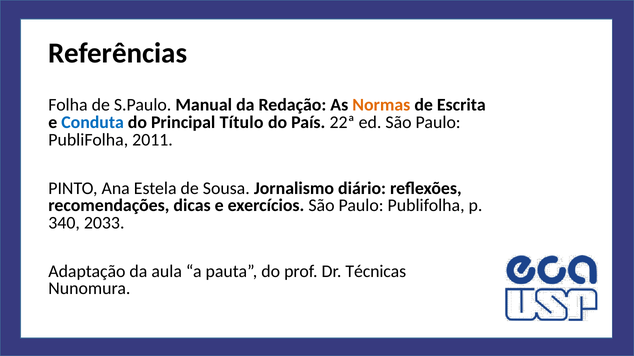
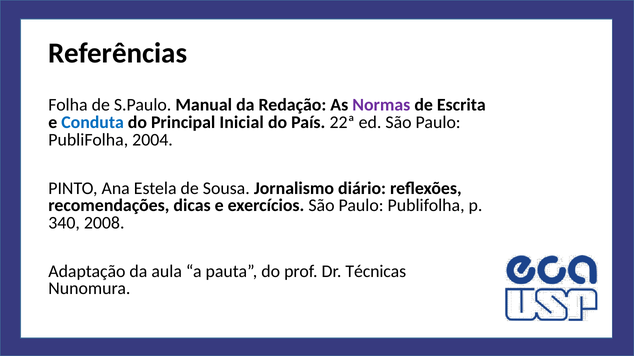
Normas colour: orange -> purple (381, 105)
Título: Título -> Inicial (242, 123)
2011: 2011 -> 2004 (153, 140)
2033: 2033 -> 2008 (104, 223)
